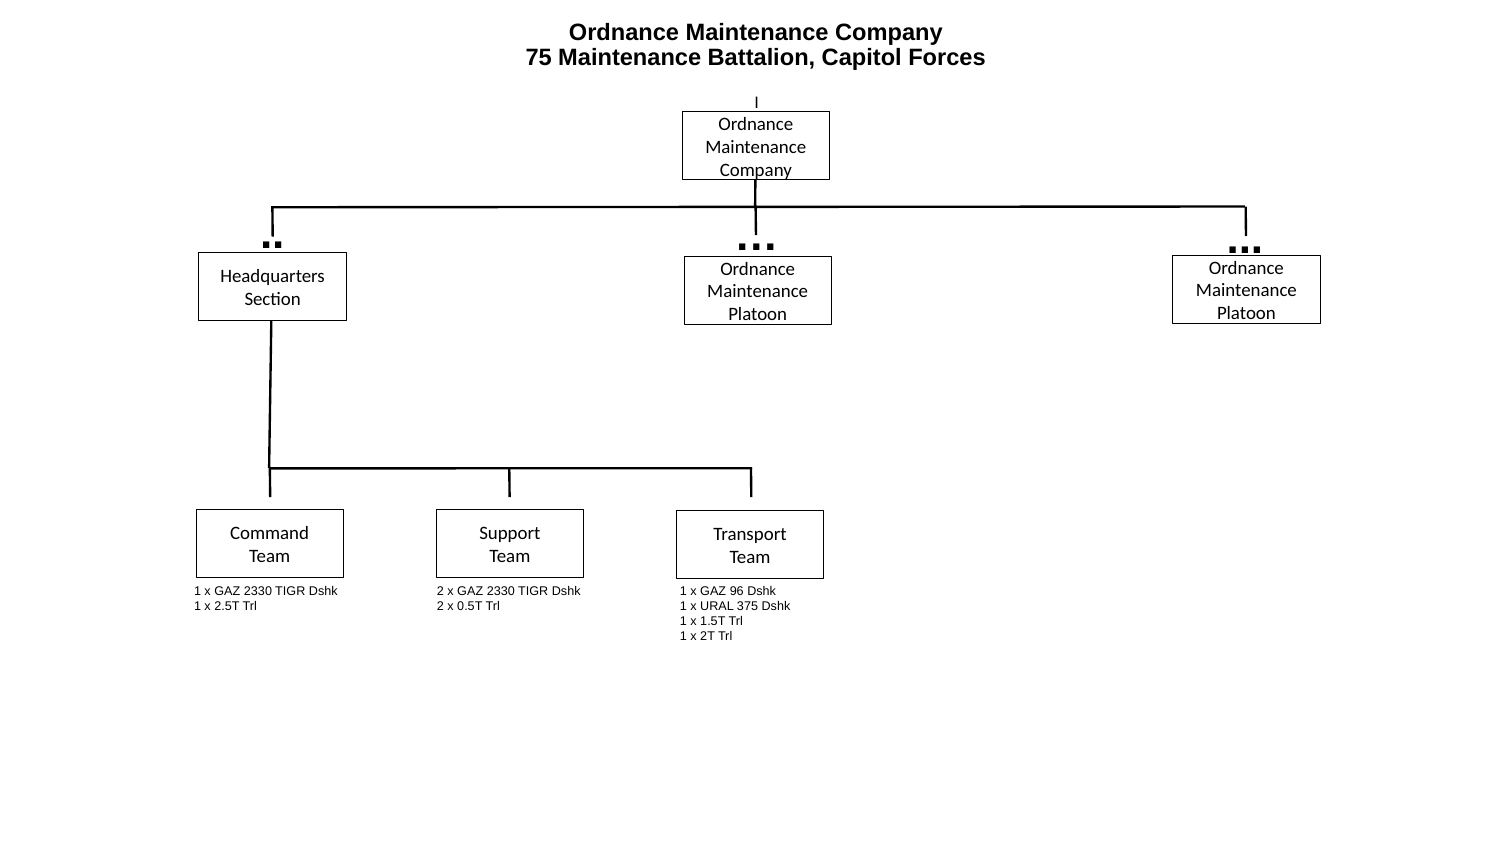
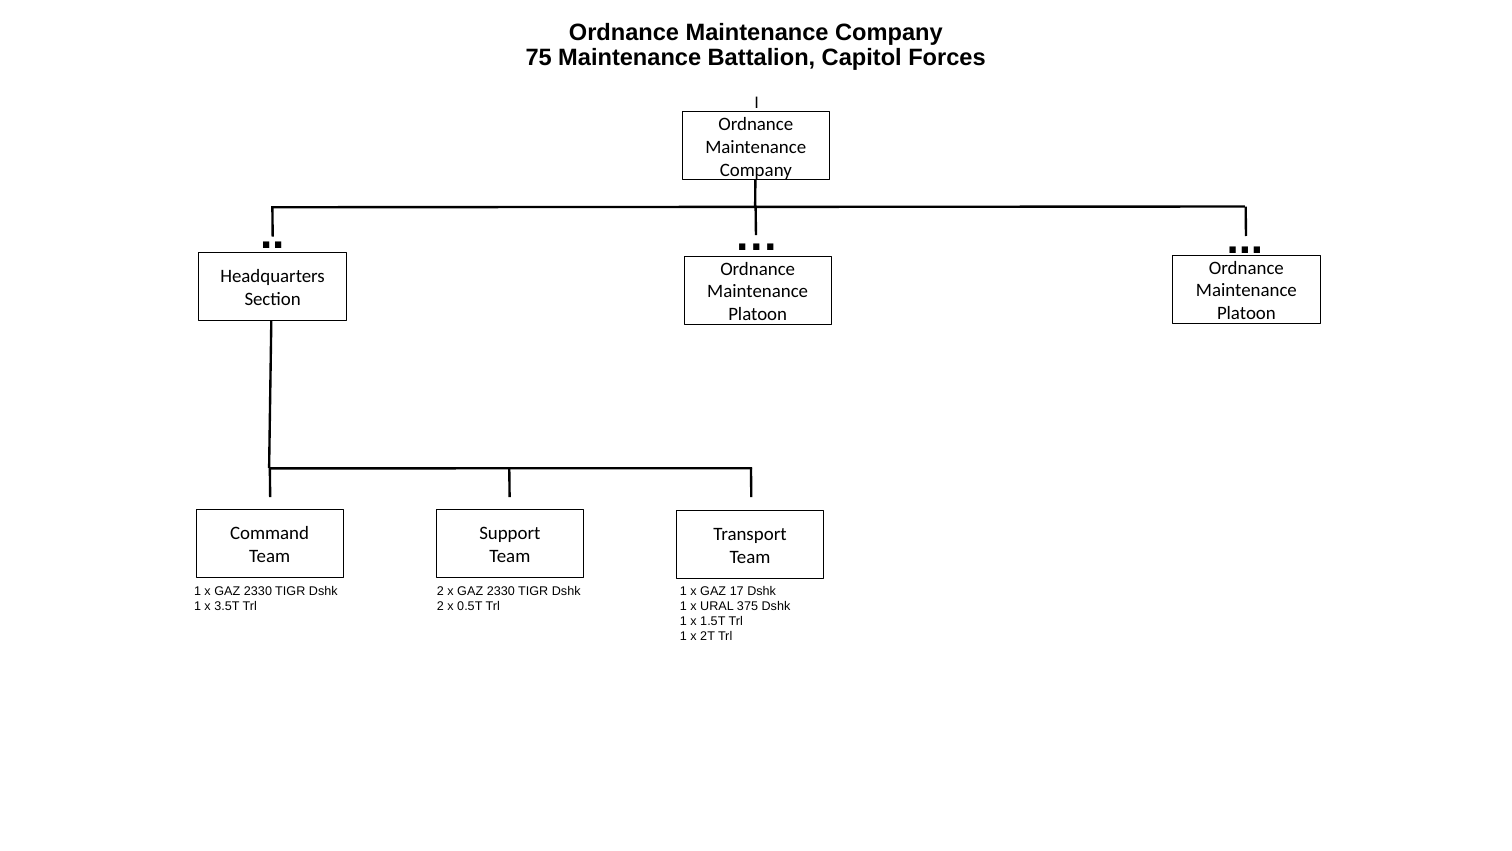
96: 96 -> 17 (737, 591)
2.5T: 2.5T -> 3.5T (227, 606)
